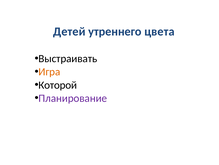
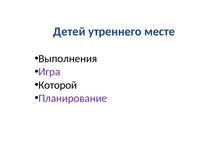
цвета: цвета -> месте (160, 31)
Выстраивать: Выстраивать -> Выполнения (68, 58)
Игра colour: orange -> purple (49, 72)
